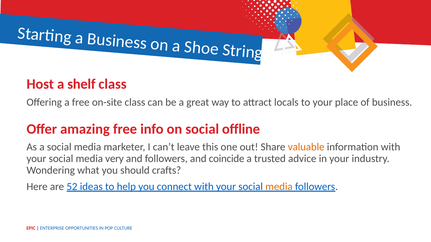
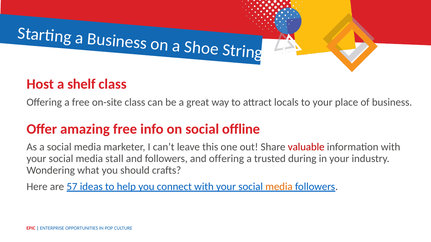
valuable colour: orange -> red (306, 147)
very: very -> stall (114, 159)
and coincide: coincide -> offering (226, 159)
advice: advice -> during (302, 159)
52: 52 -> 57 (72, 187)
